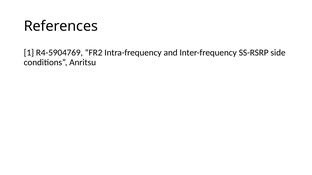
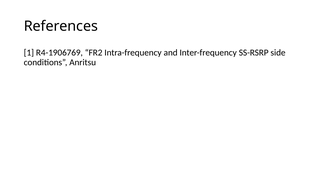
R4-5904769: R4-5904769 -> R4-1906769 (59, 53)
